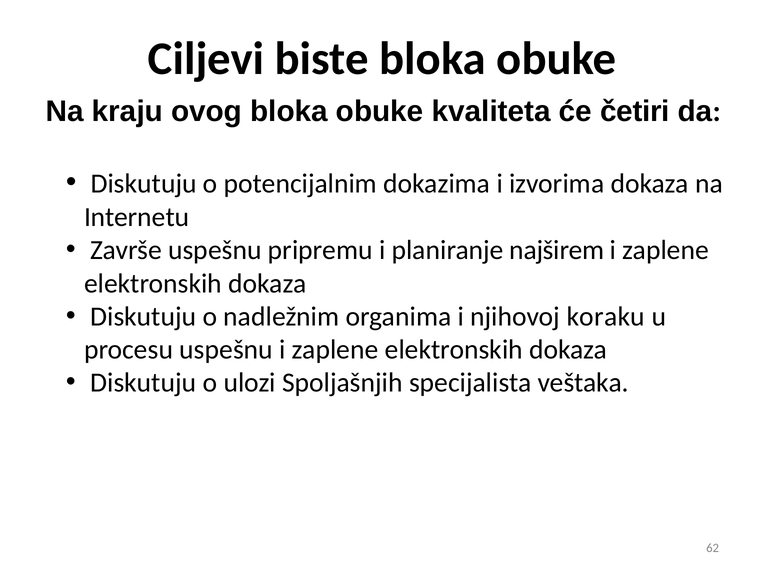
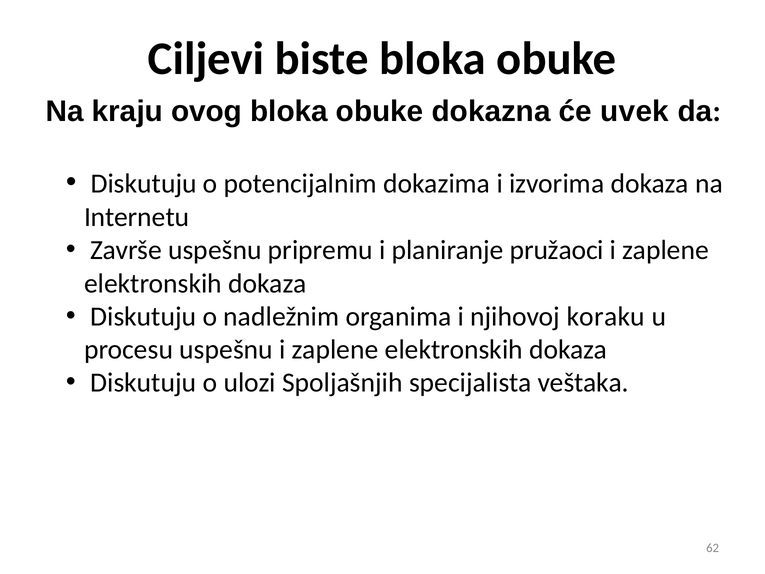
kvaliteta: kvaliteta -> dokazna (491, 111)
četiri: četiri -> uvek (635, 111)
najširem: najširem -> pružaoci (557, 250)
